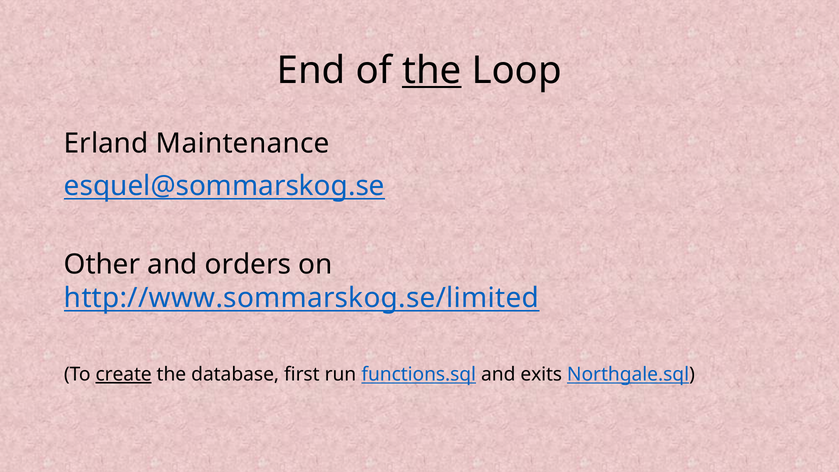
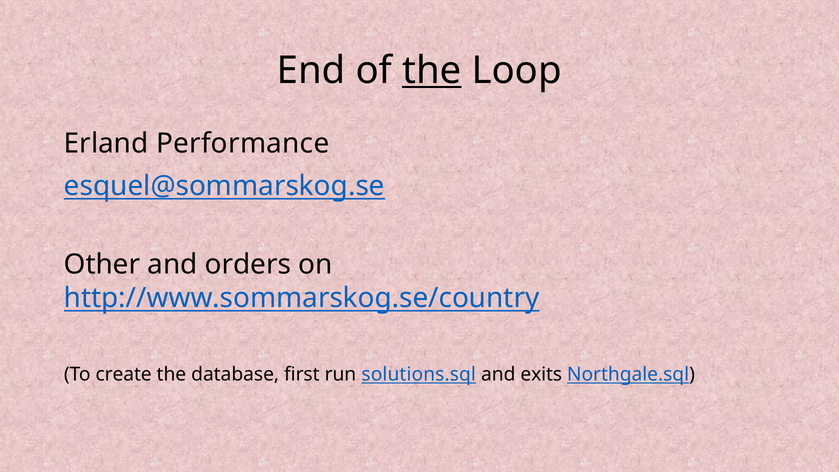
Maintenance: Maintenance -> Performance (243, 144)
http://www.sommarskog.se/limited: http://www.sommarskog.se/limited -> http://www.sommarskog.se/country (302, 298)
create underline: present -> none (124, 374)
functions.sql: functions.sql -> solutions.sql (419, 374)
